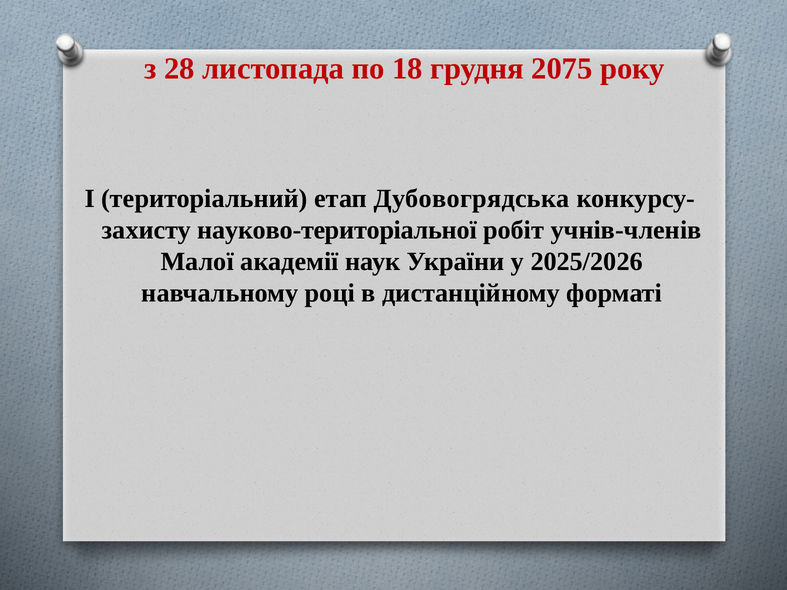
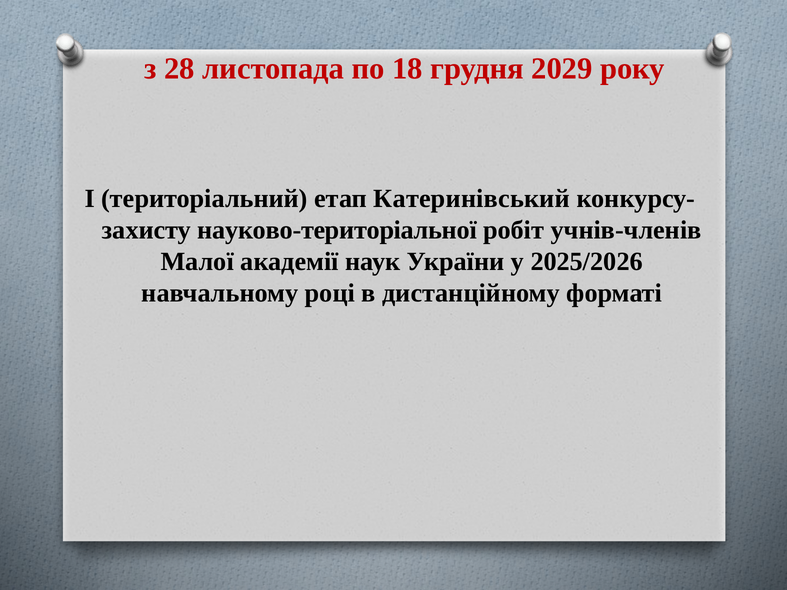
2075: 2075 -> 2029 (562, 68)
Дубовогрядська: Дубовогрядська -> Катеринівський (472, 199)
